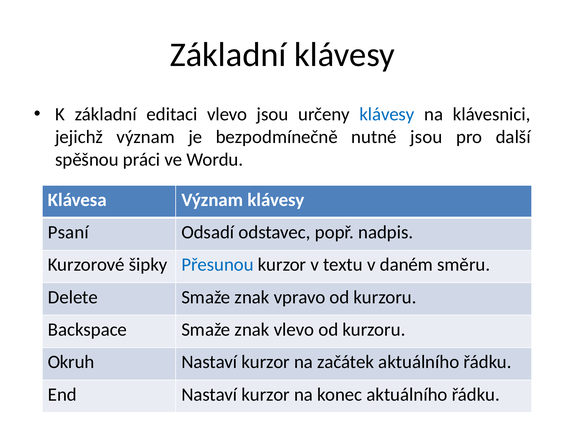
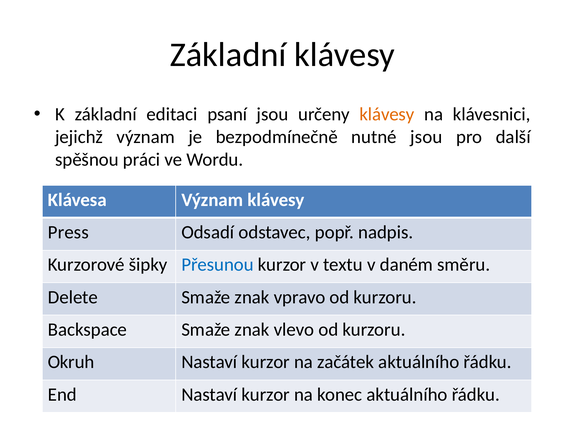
editaci vlevo: vlevo -> psaní (227, 114)
klávesy colour: blue -> orange (387, 114)
Psaní: Psaní -> Press (68, 232)
